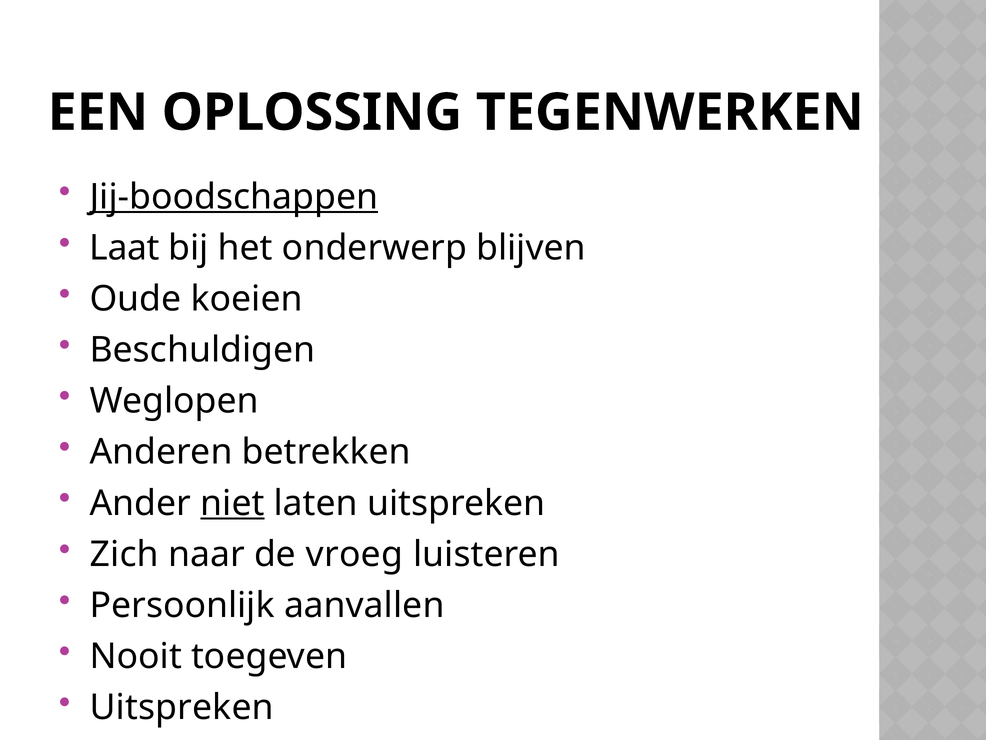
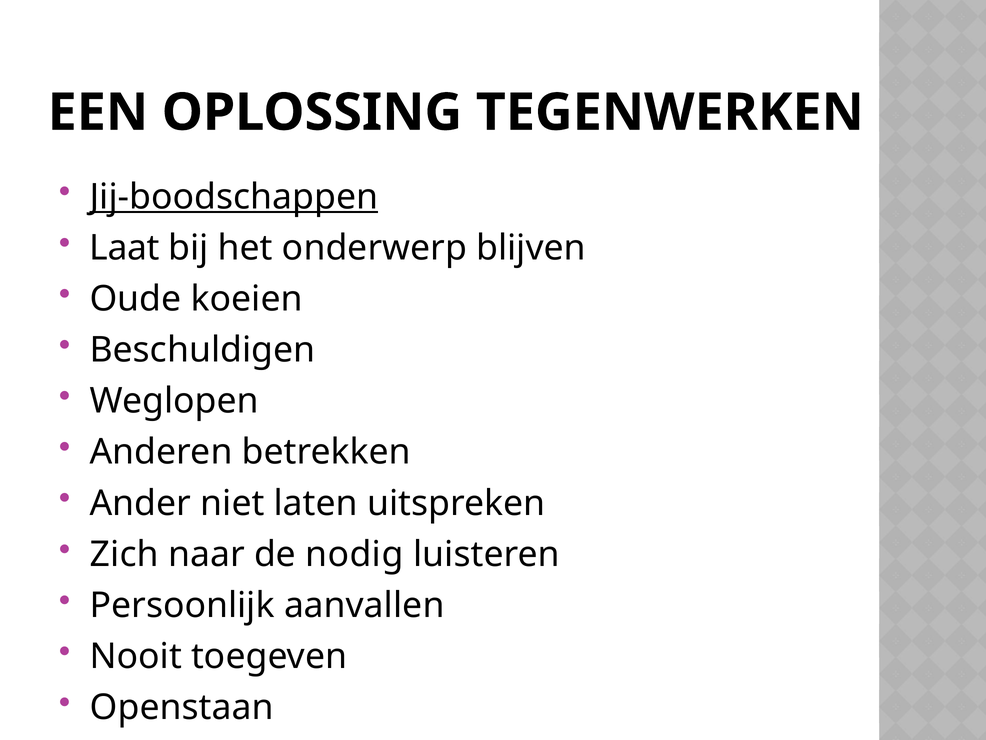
niet underline: present -> none (232, 503)
vroeg: vroeg -> nodig (354, 554)
Uitspreken: Uitspreken -> Openstaan (182, 707)
